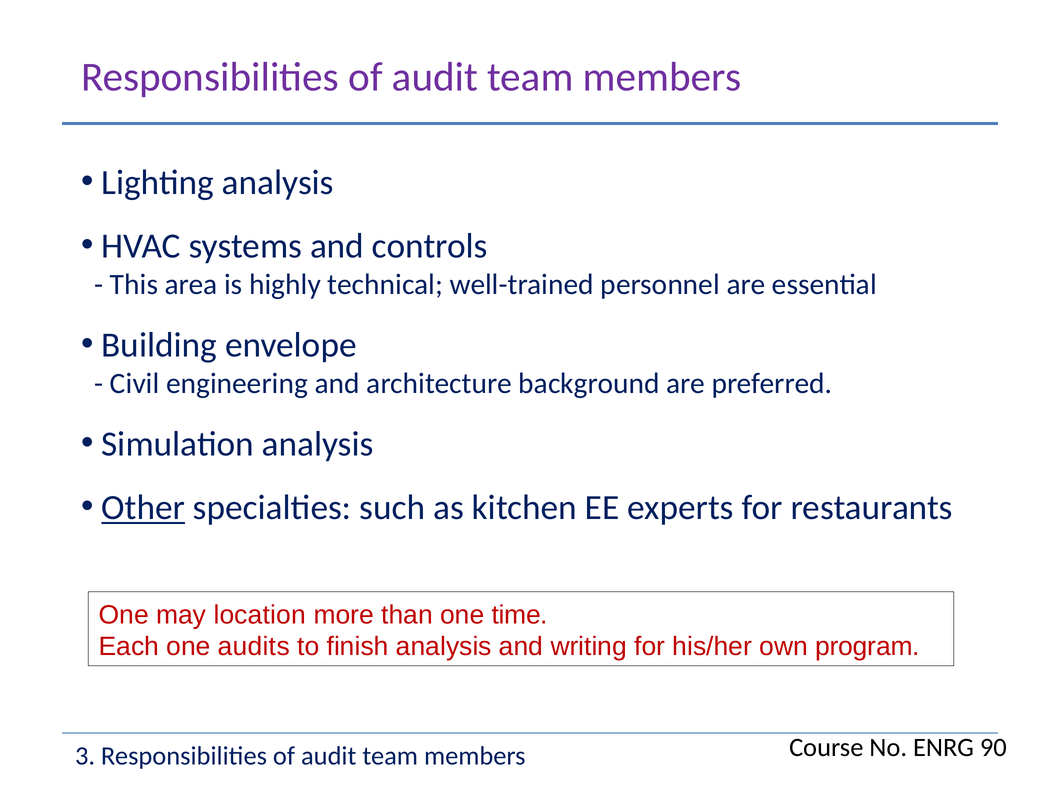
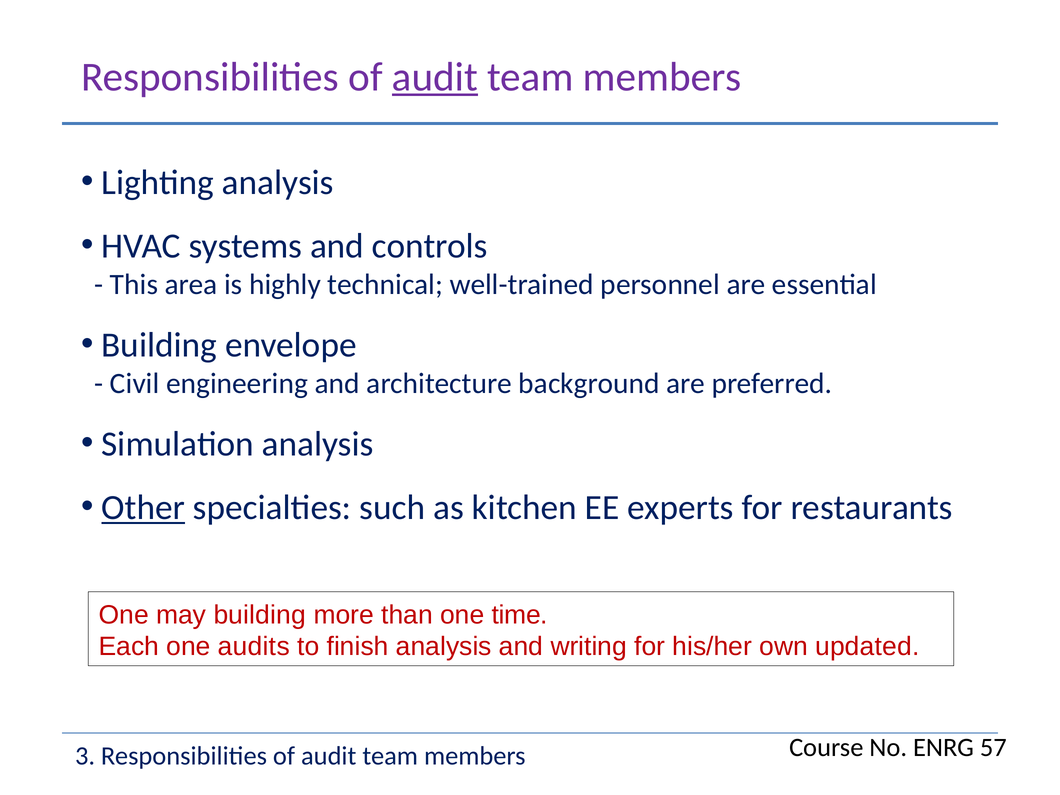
audit underline: none -> present (435, 77)
may location: location -> building (260, 615)
program: program -> updated (867, 647)
90: 90 -> 57 (993, 747)
